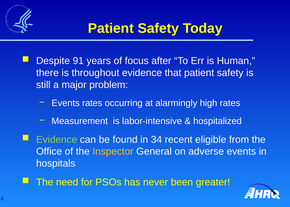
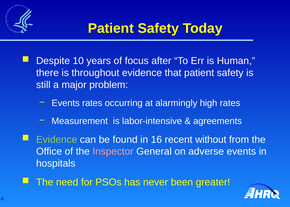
91: 91 -> 10 (78, 61)
hospitalized: hospitalized -> agreements (218, 121)
34: 34 -> 16 (156, 140)
eligible: eligible -> without (211, 140)
Inspector colour: yellow -> pink (113, 152)
